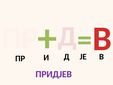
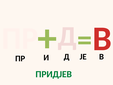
ПРИДЈЕВ colour: purple -> green (54, 74)
